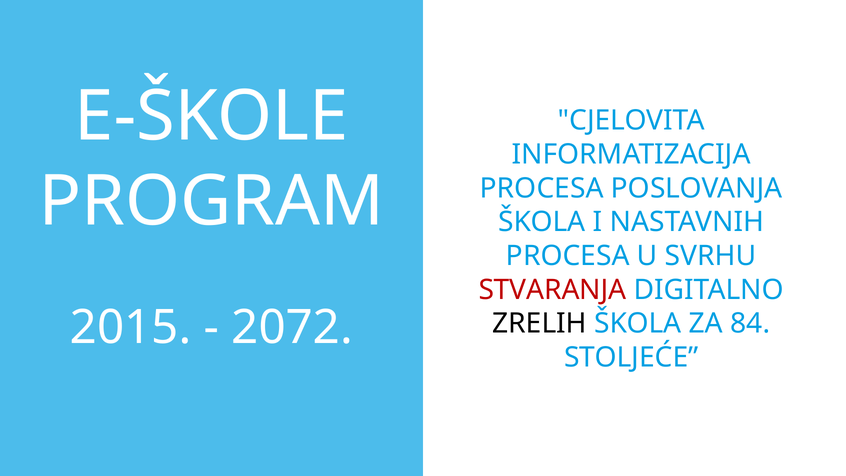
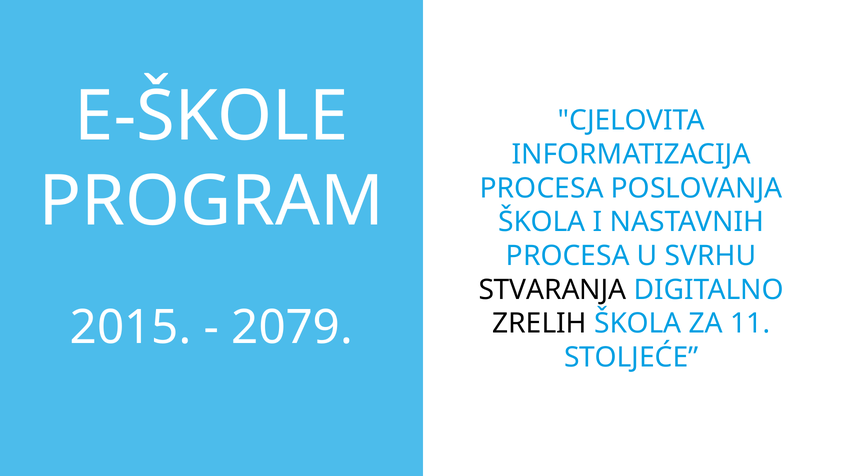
STVARANJA colour: red -> black (552, 290)
2072: 2072 -> 2079 (292, 328)
84: 84 -> 11 (750, 324)
